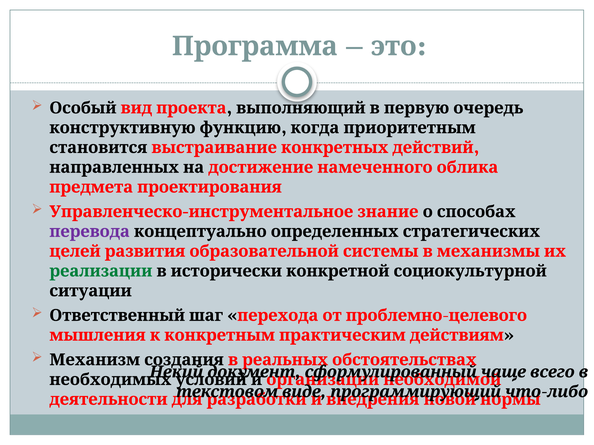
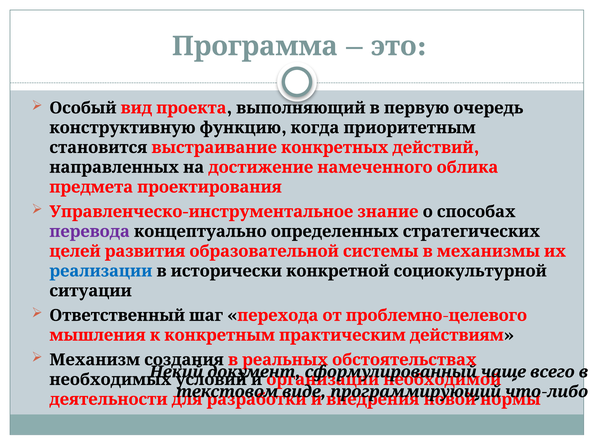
реализации colour: green -> blue (101, 271)
